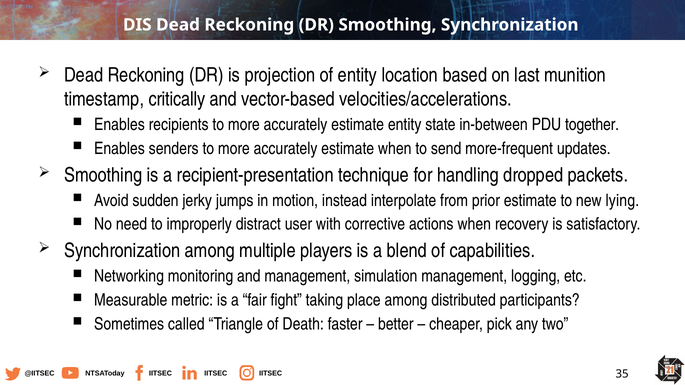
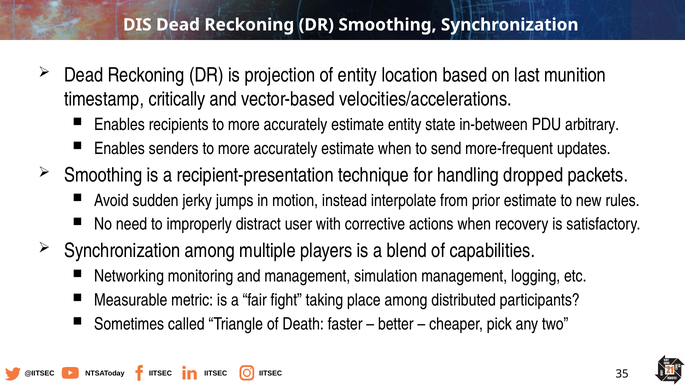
together: together -> arbitrary (592, 125)
lying: lying -> rules (623, 201)
